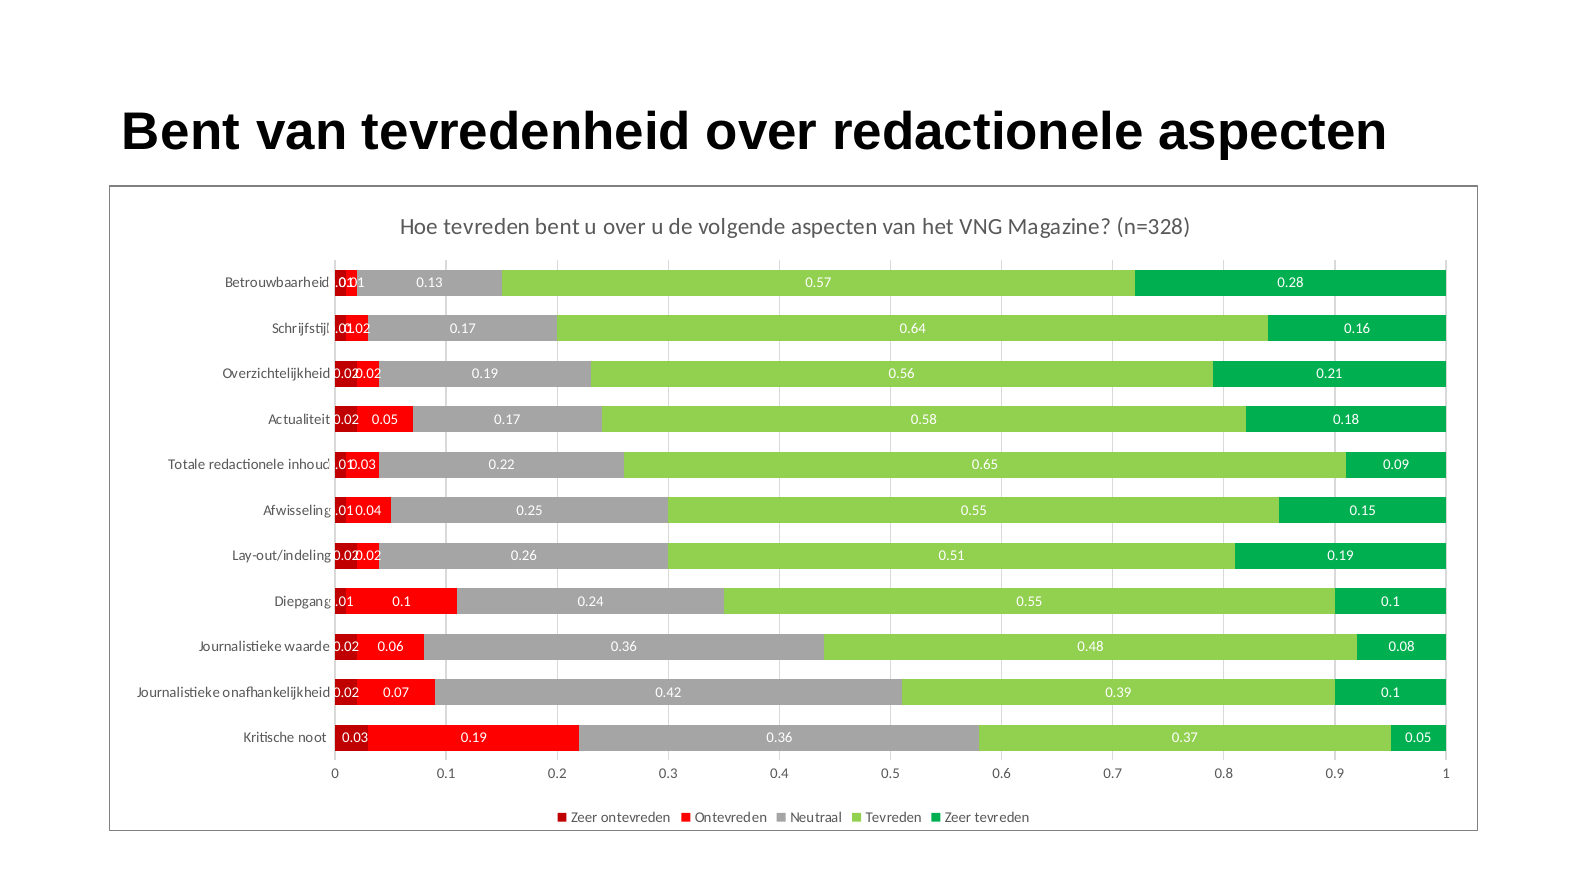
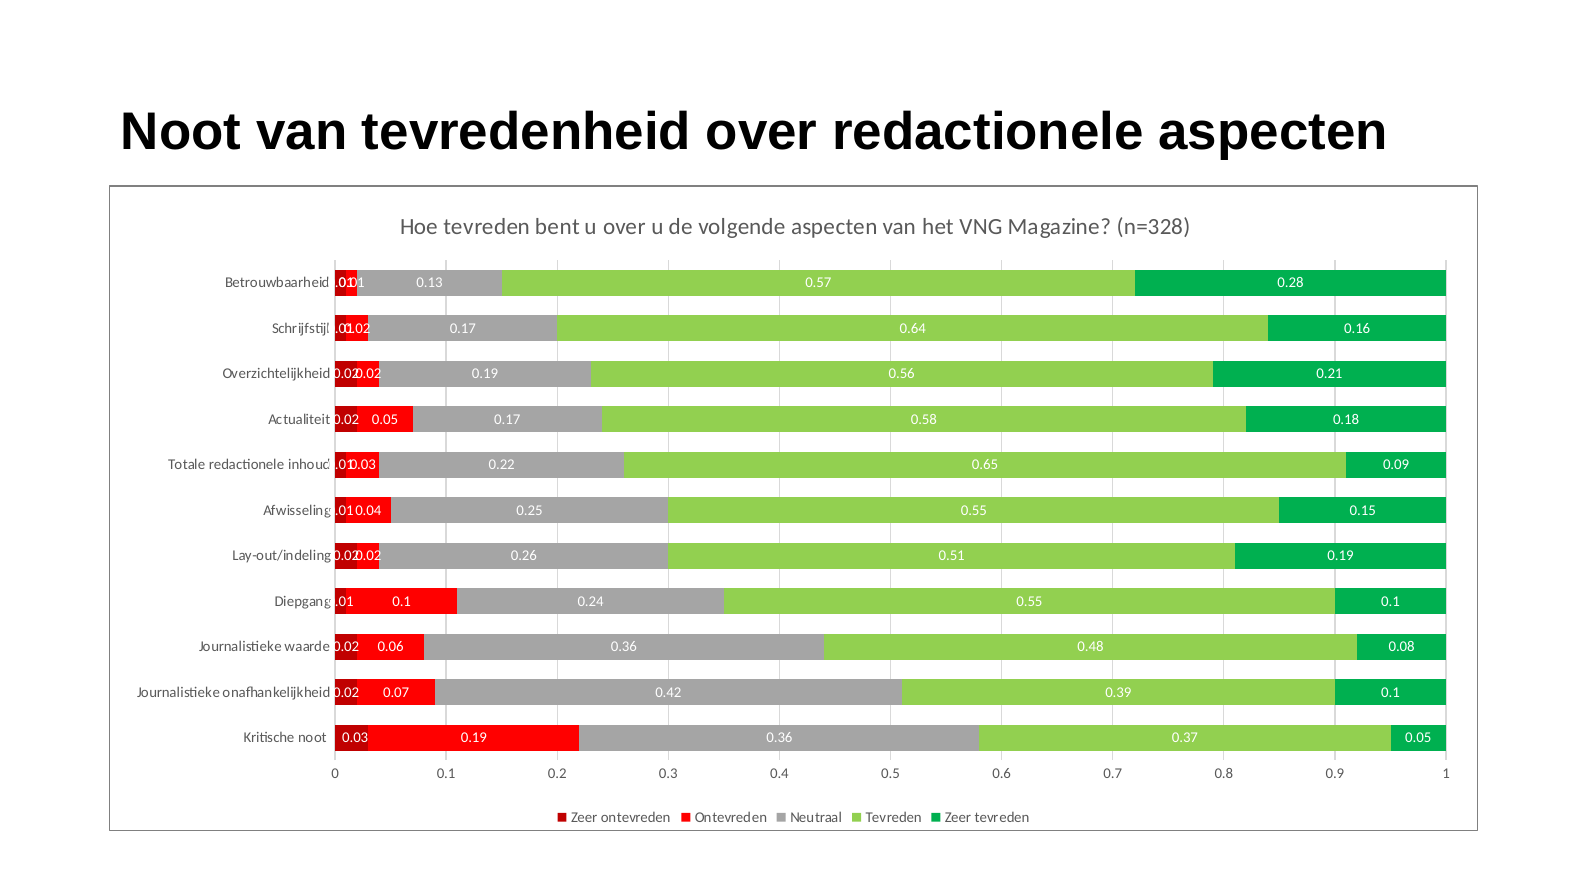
Bent: Bent -> Noot (181, 132)
